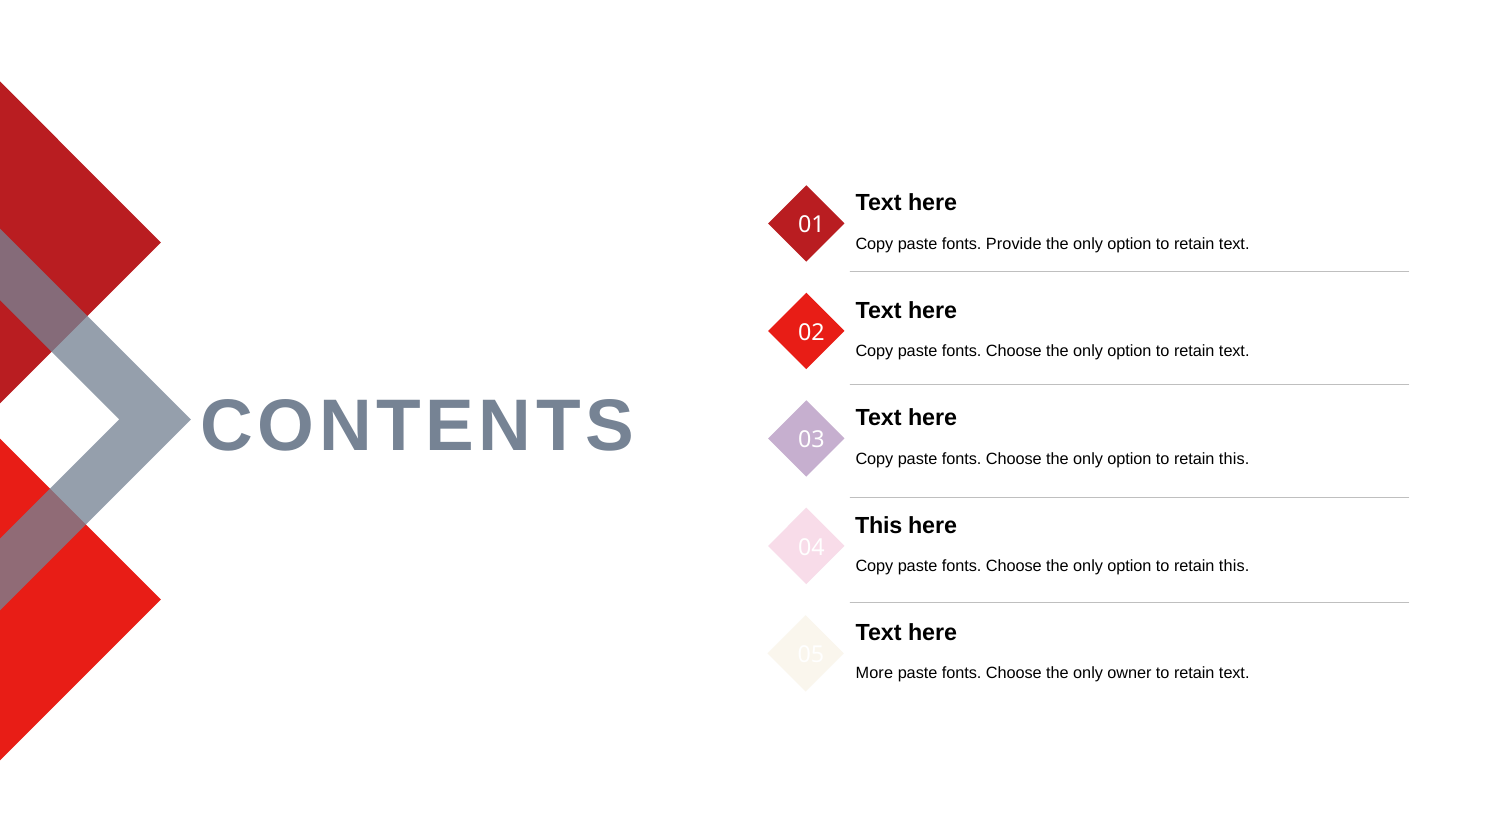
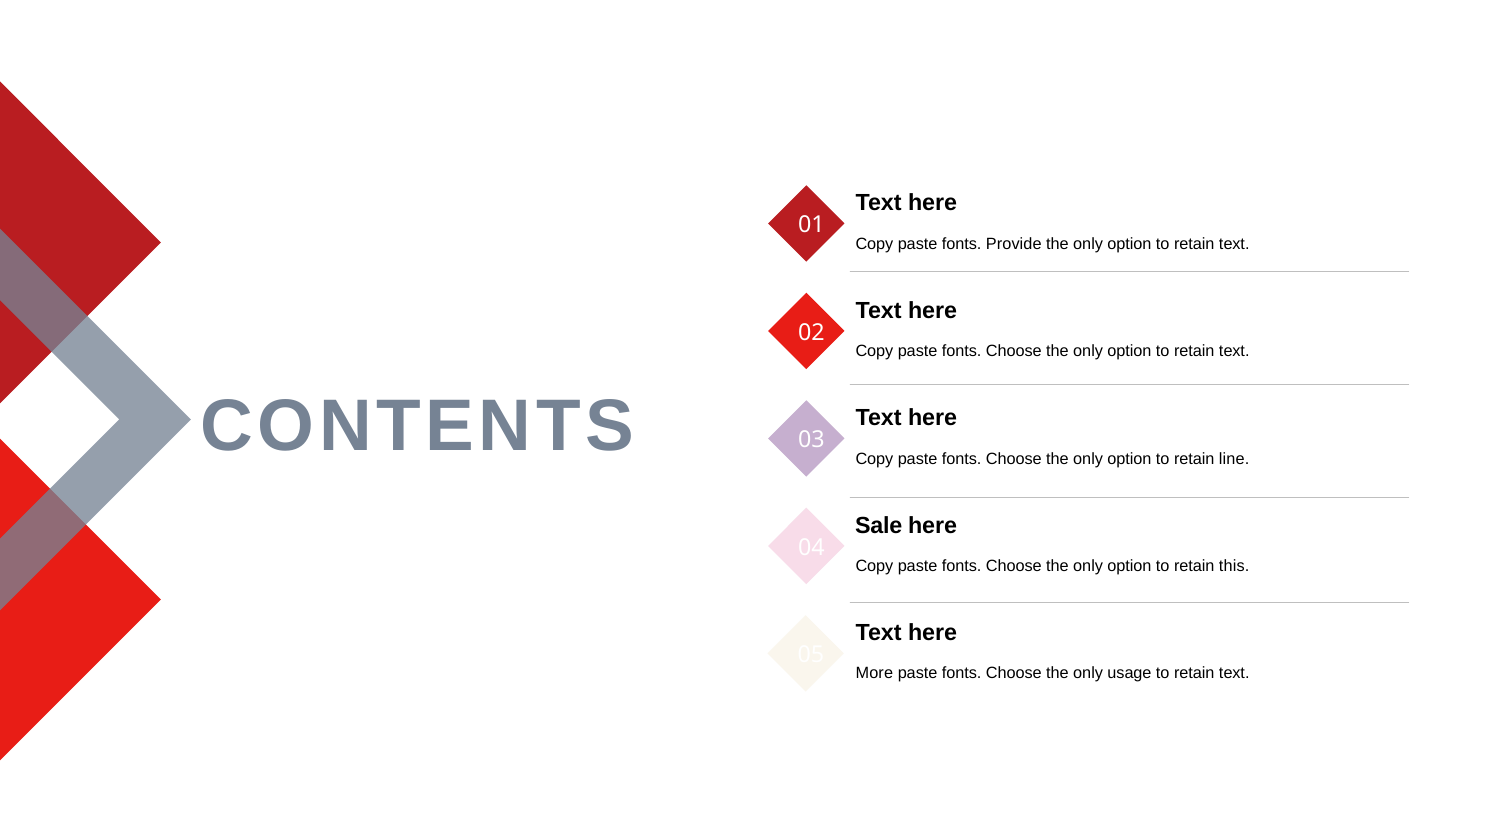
this: this -> line (1234, 458)
This: This -> Sale (879, 525)
owner: owner -> usage (1129, 673)
